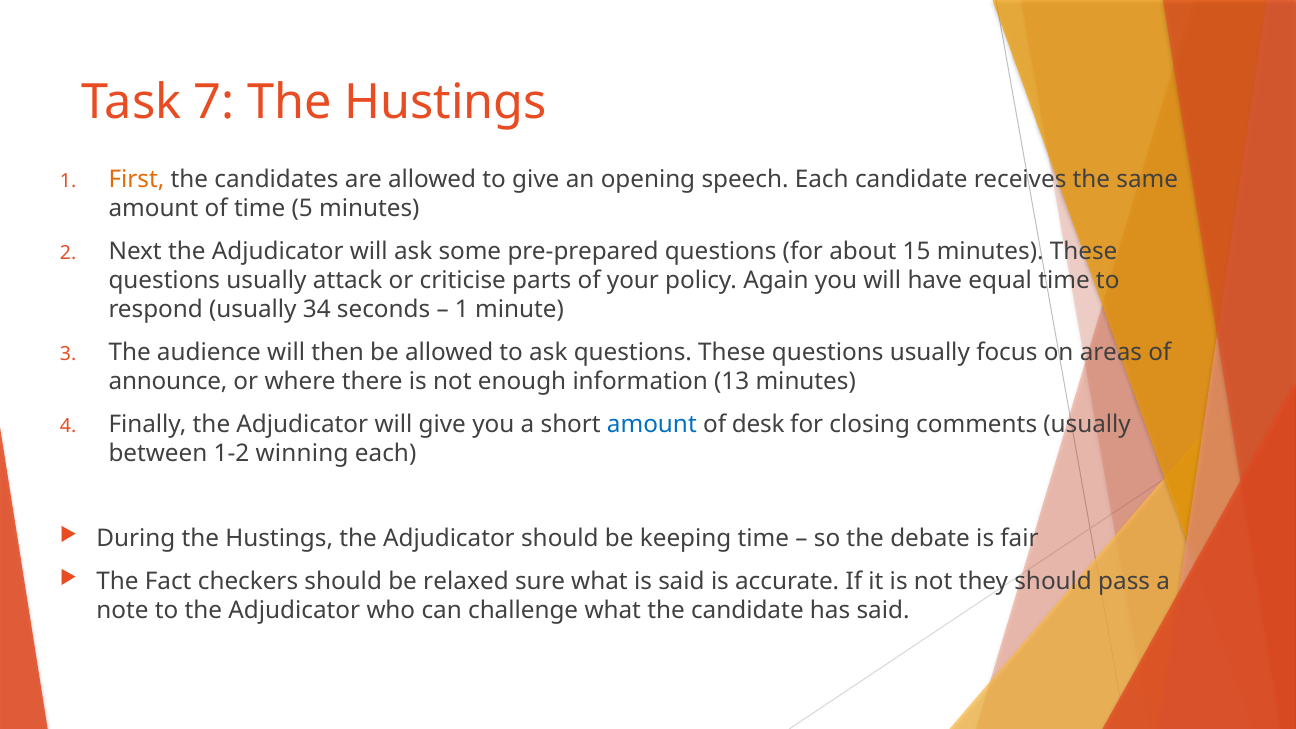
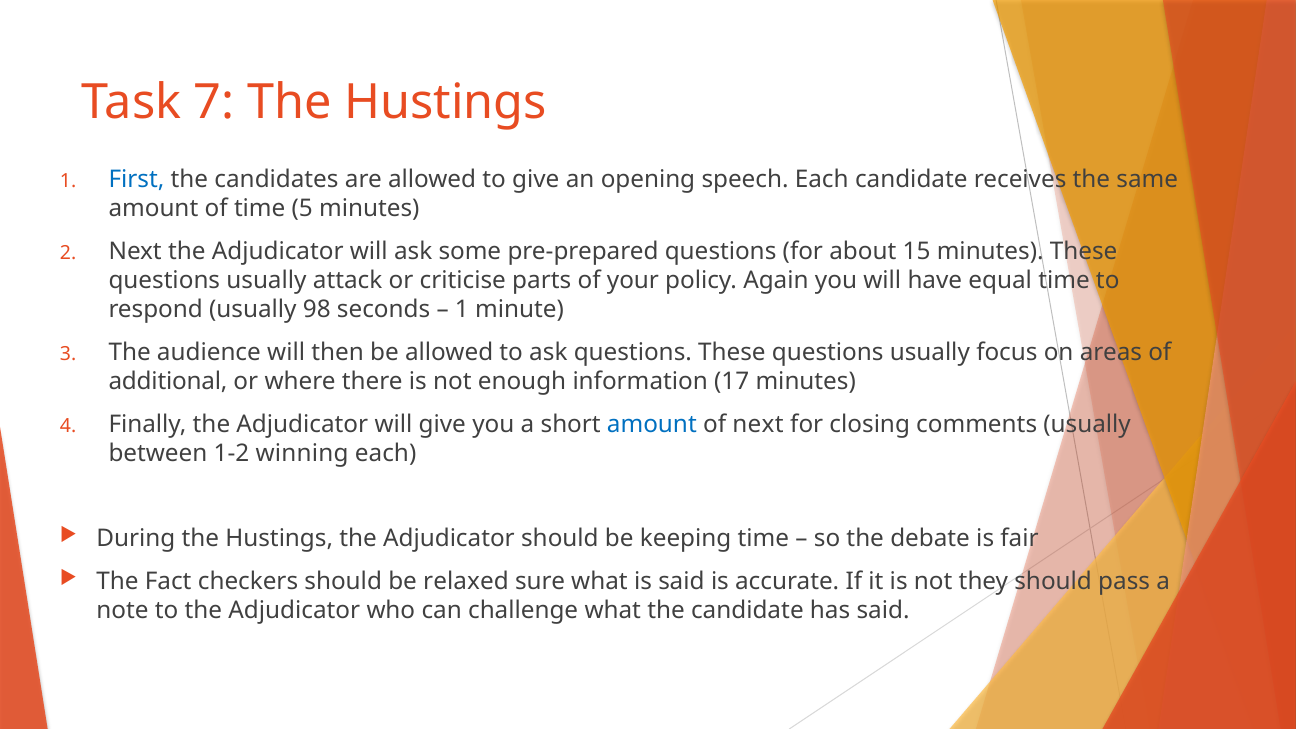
First colour: orange -> blue (136, 179)
34: 34 -> 98 (317, 310)
announce: announce -> additional (168, 381)
13: 13 -> 17 (732, 381)
of desk: desk -> next (758, 424)
